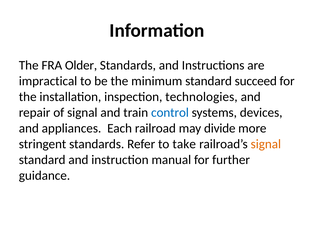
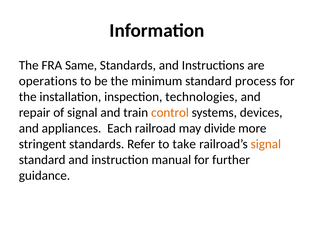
Older: Older -> Same (81, 65)
impractical: impractical -> operations (48, 81)
succeed: succeed -> process (256, 81)
control colour: blue -> orange (170, 112)
